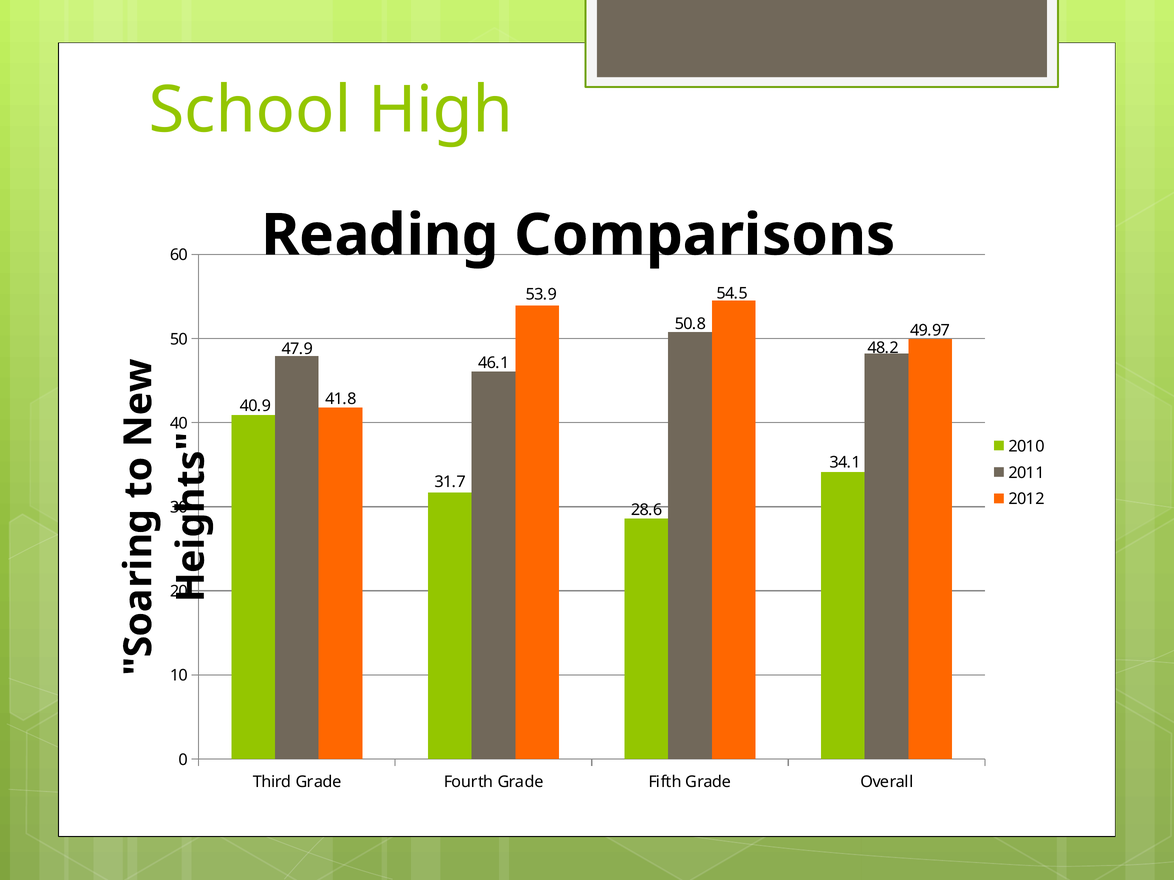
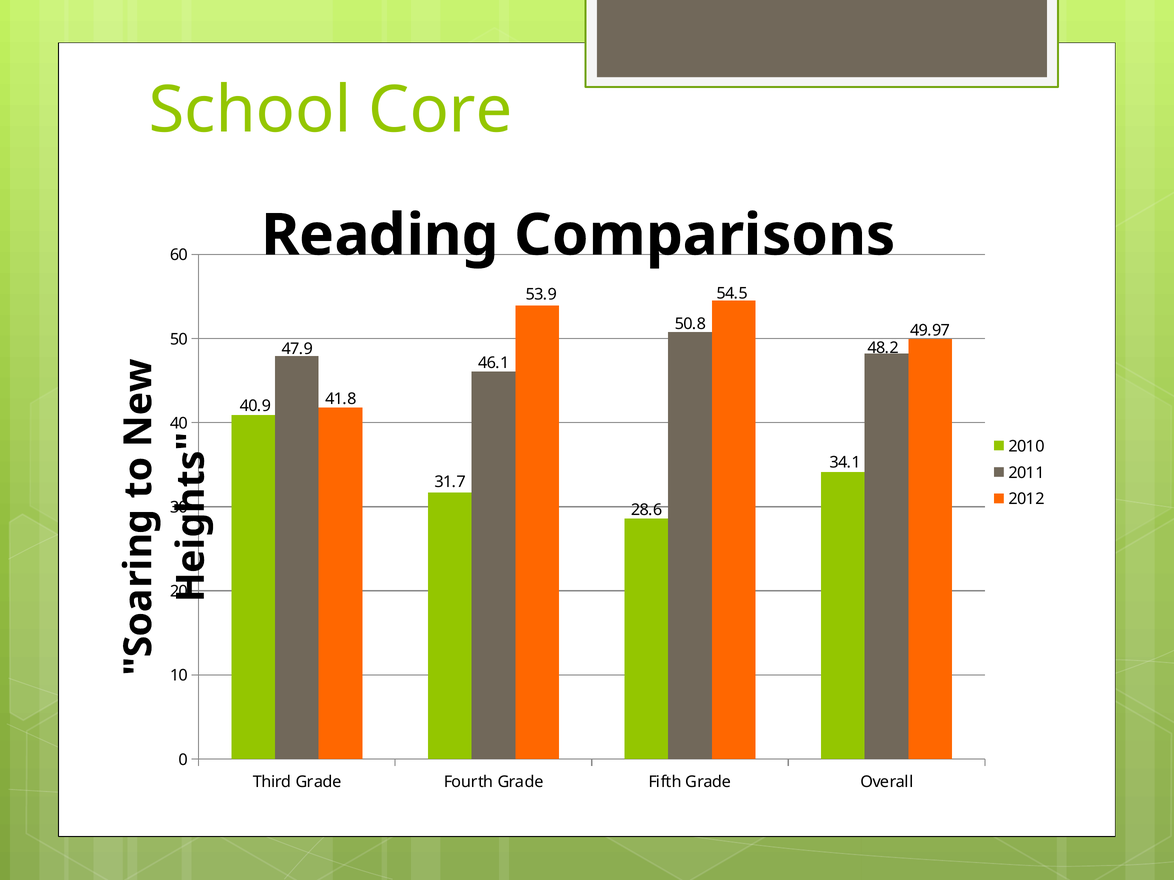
High: High -> Core (440, 110)
